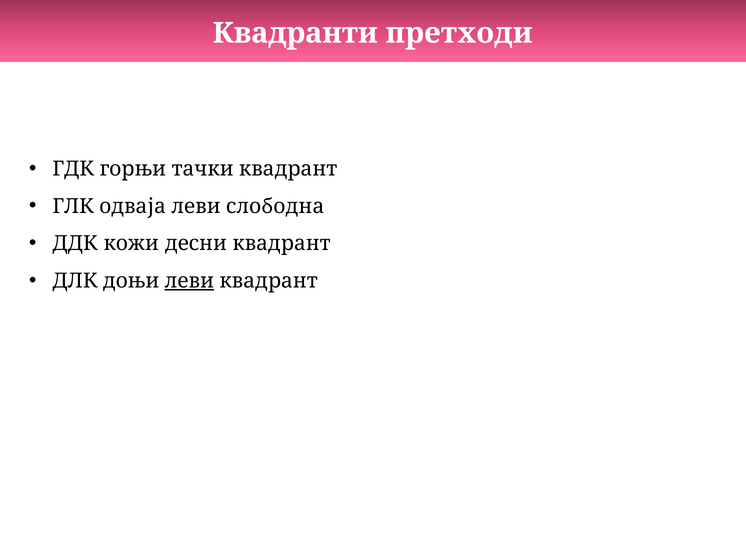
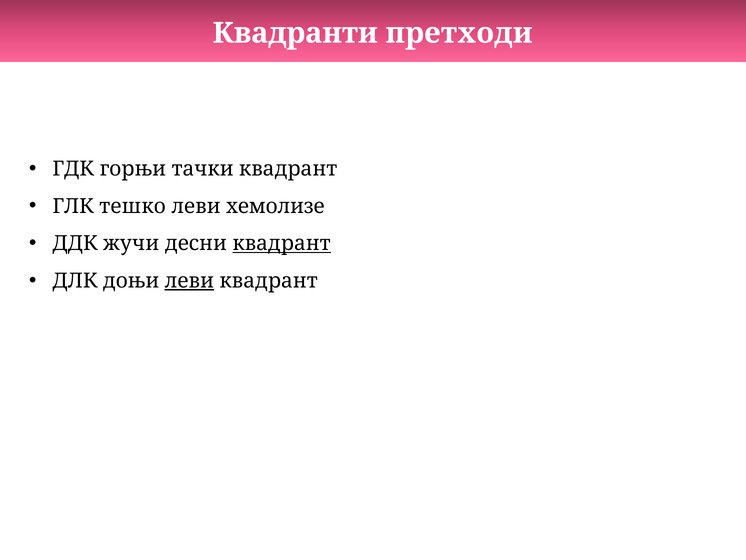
одваја: одваја -> тешко (133, 206)
слободна: слободна -> хемолизе (275, 206)
кожи: кожи -> жучи (131, 243)
квадрант underline: none -> present (282, 243)
